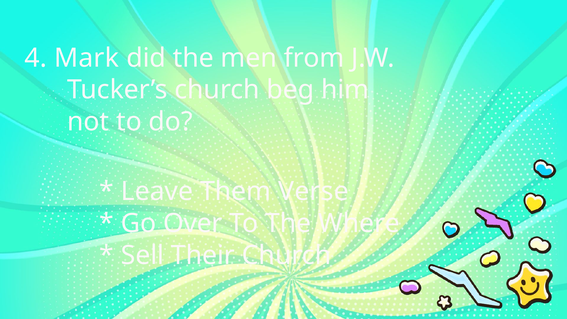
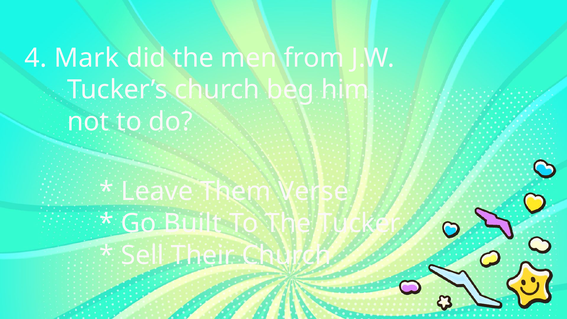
Over: Over -> Built (193, 223)
Where: Where -> Tucker (359, 223)
